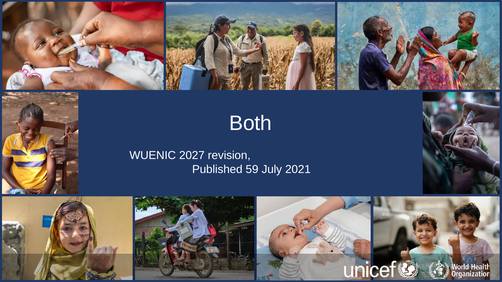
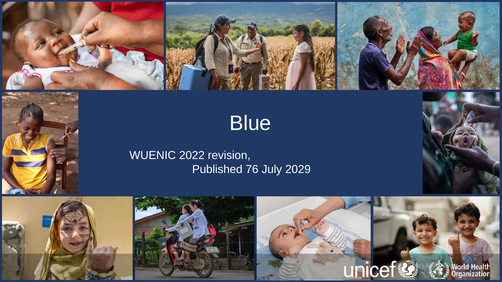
Both: Both -> Blue (250, 124)
2027: 2027 -> 2022 (192, 156)
59: 59 -> 76 (252, 170)
2021: 2021 -> 2029 (298, 170)
